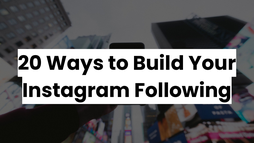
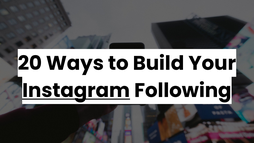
Instagram underline: none -> present (76, 91)
